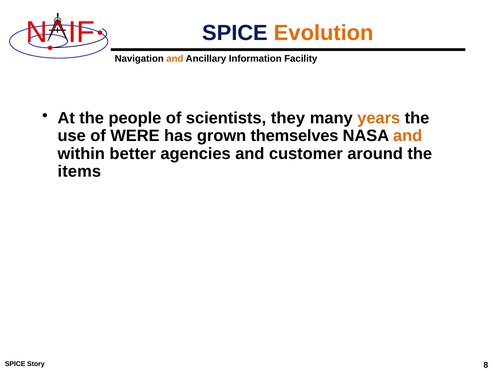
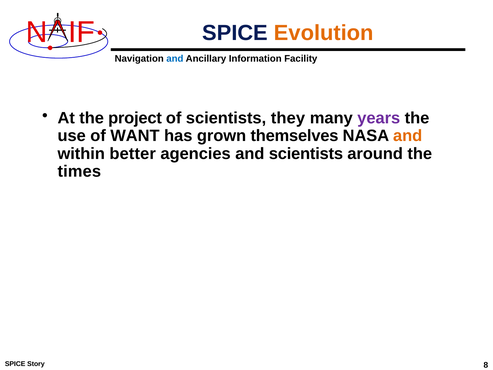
and colour: orange -> blue (175, 59)
people: people -> project (135, 118)
years colour: orange -> purple (379, 118)
WERE: WERE -> WANT (135, 136)
and customer: customer -> scientists (306, 154)
items: items -> times (79, 171)
